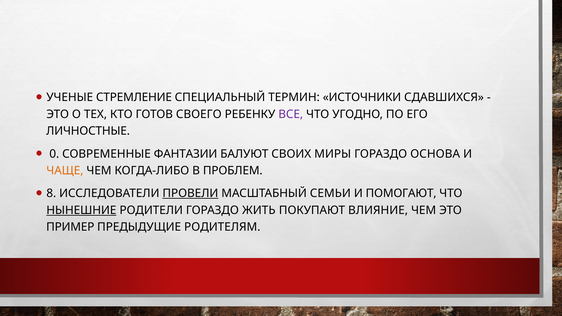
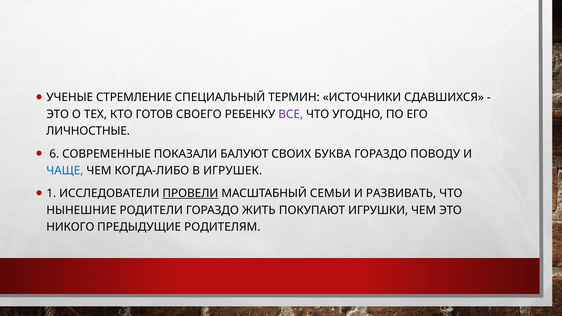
0: 0 -> 6 (54, 154)
ФАНТАЗИИ: ФАНТАЗИИ -> ПОКАЗАЛИ (186, 154)
МИРЫ: МИРЫ -> БУКВА (333, 154)
ОСНОВА: ОСНОВА -> ПОВОДУ (435, 154)
ЧАЩЕ colour: orange -> blue (65, 171)
ПРОБЛЕМ: ПРОБЛЕМ -> ИГРУШЕК (233, 171)
8: 8 -> 1 (51, 193)
ПОМОГАЮТ: ПОМОГАЮТ -> РАЗВИВАТЬ (401, 193)
НЫНЕШНИЕ underline: present -> none (81, 210)
ВЛИЯНИЕ: ВЛИЯНИЕ -> ИГРУШКИ (378, 210)
ПРИМЕР: ПРИМЕР -> НИКОГО (70, 227)
